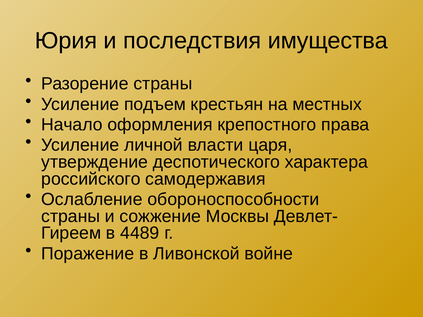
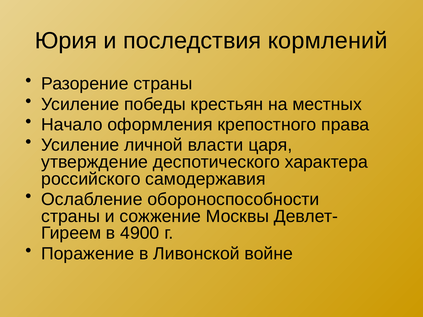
имущества: имущества -> кормлений (328, 41)
подъем: подъем -> победы (155, 104)
4489: 4489 -> 4900 (140, 233)
